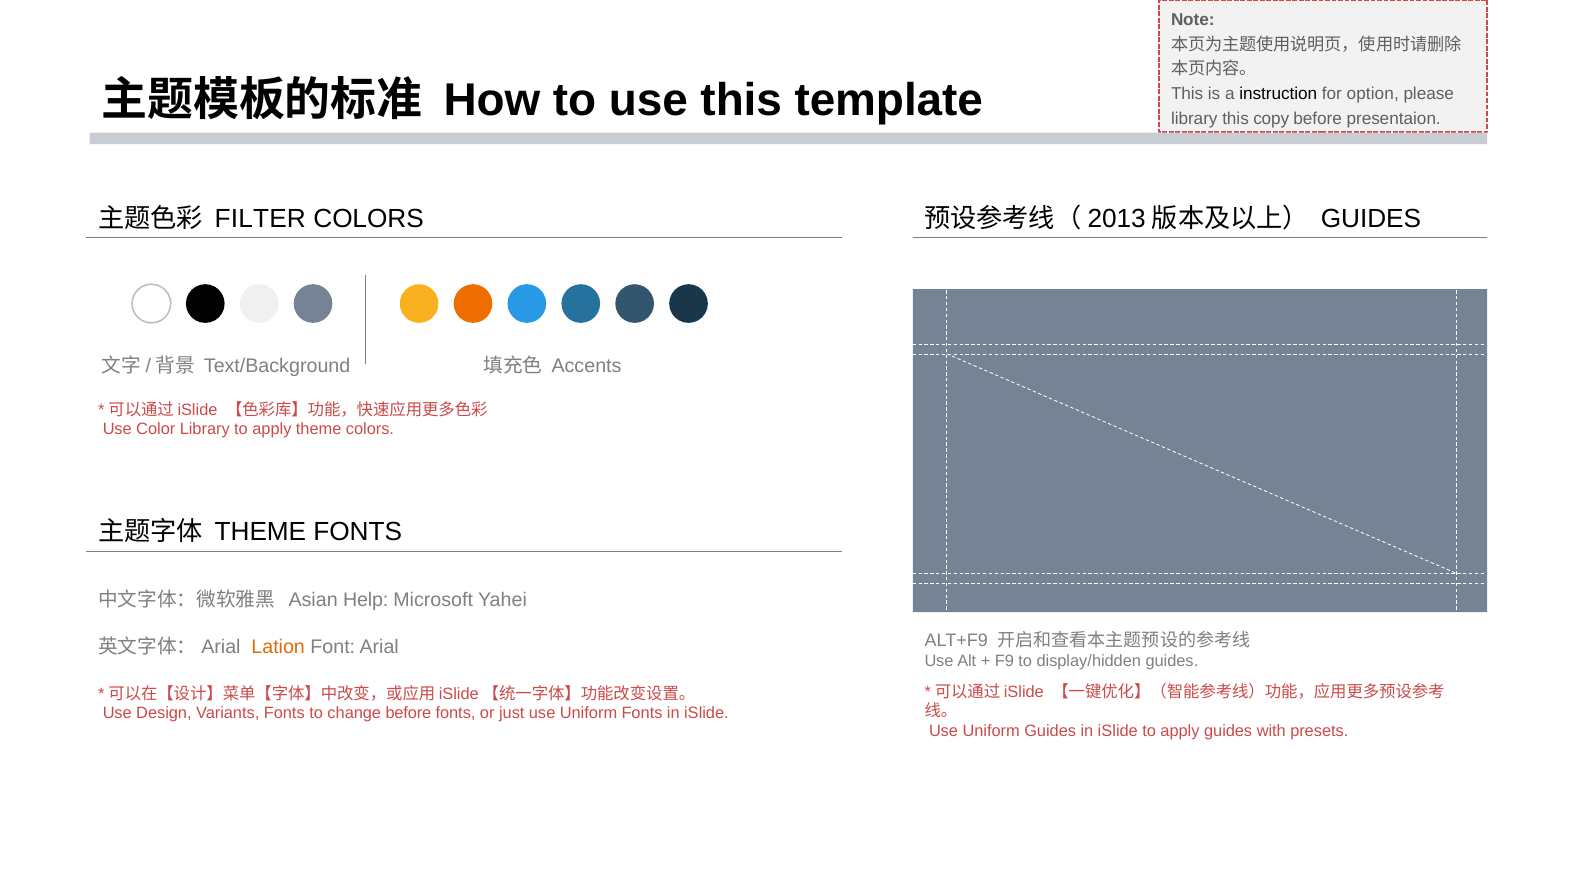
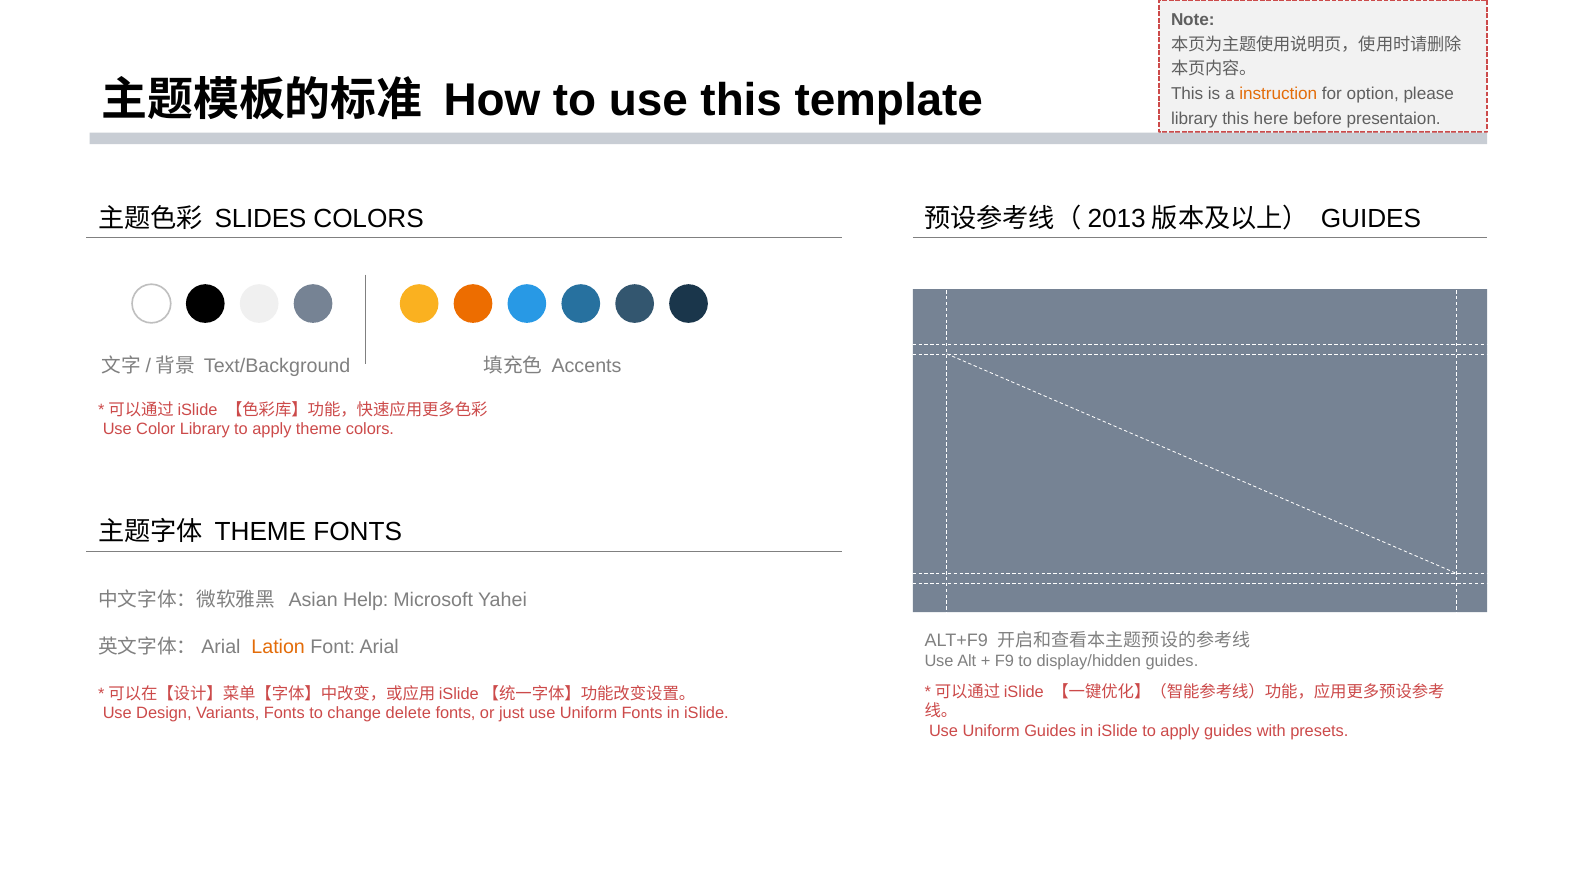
instruction colour: black -> orange (1278, 94)
copy: copy -> here (1271, 119)
FILTER: FILTER -> SLIDES (261, 219)
change before: before -> delete (408, 714)
